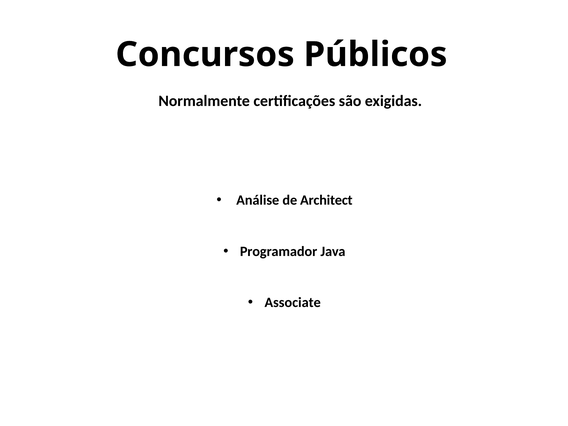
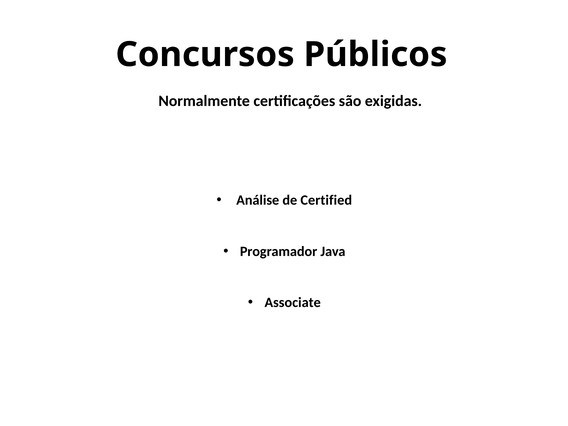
Architect: Architect -> Certified (326, 200)
